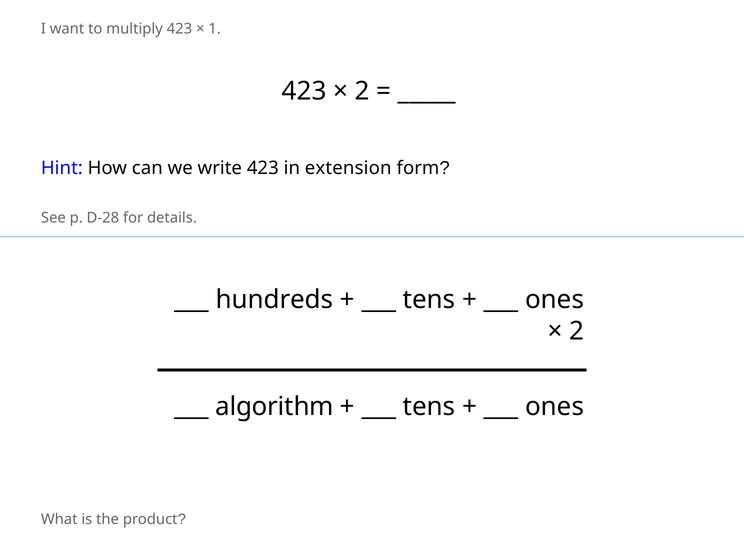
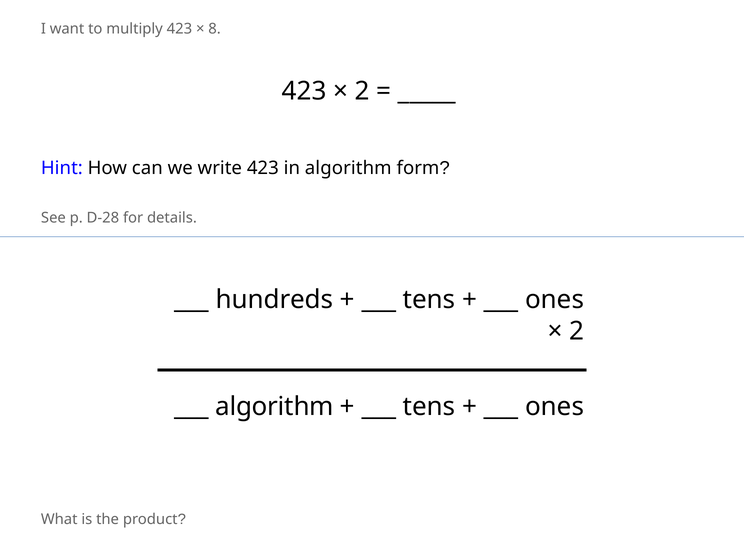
1: 1 -> 8 (215, 29)
in extension: extension -> algorithm (348, 168)
